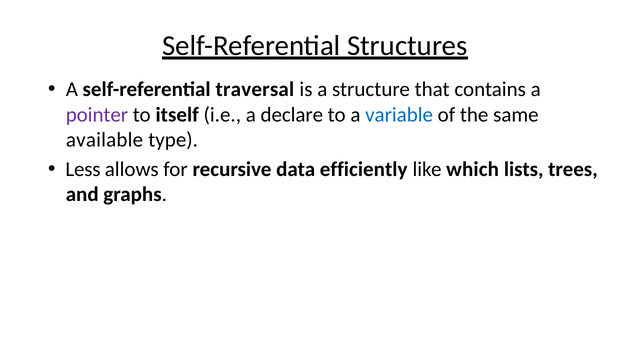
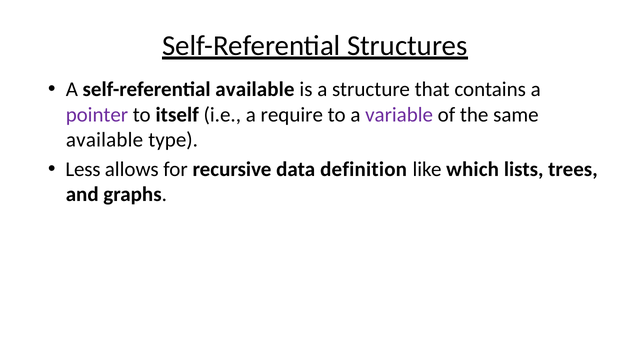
self-referential traversal: traversal -> available (255, 90)
declare: declare -> require (292, 115)
variable colour: blue -> purple (399, 115)
efficiently: efficiently -> definition (364, 170)
